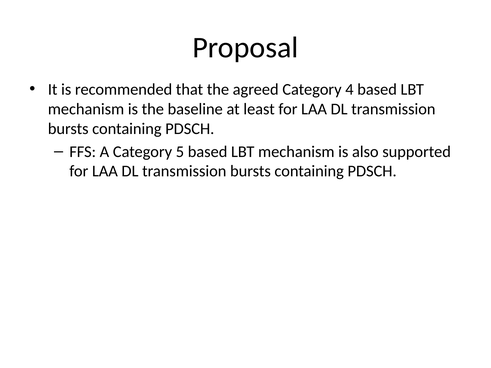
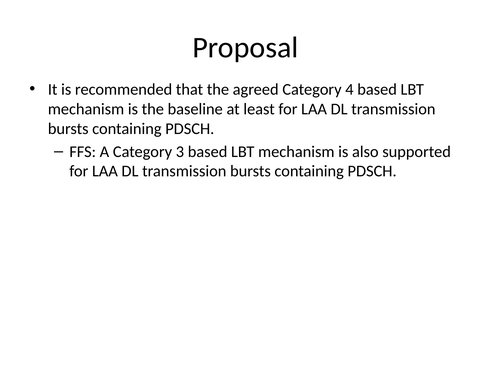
5: 5 -> 3 (180, 152)
